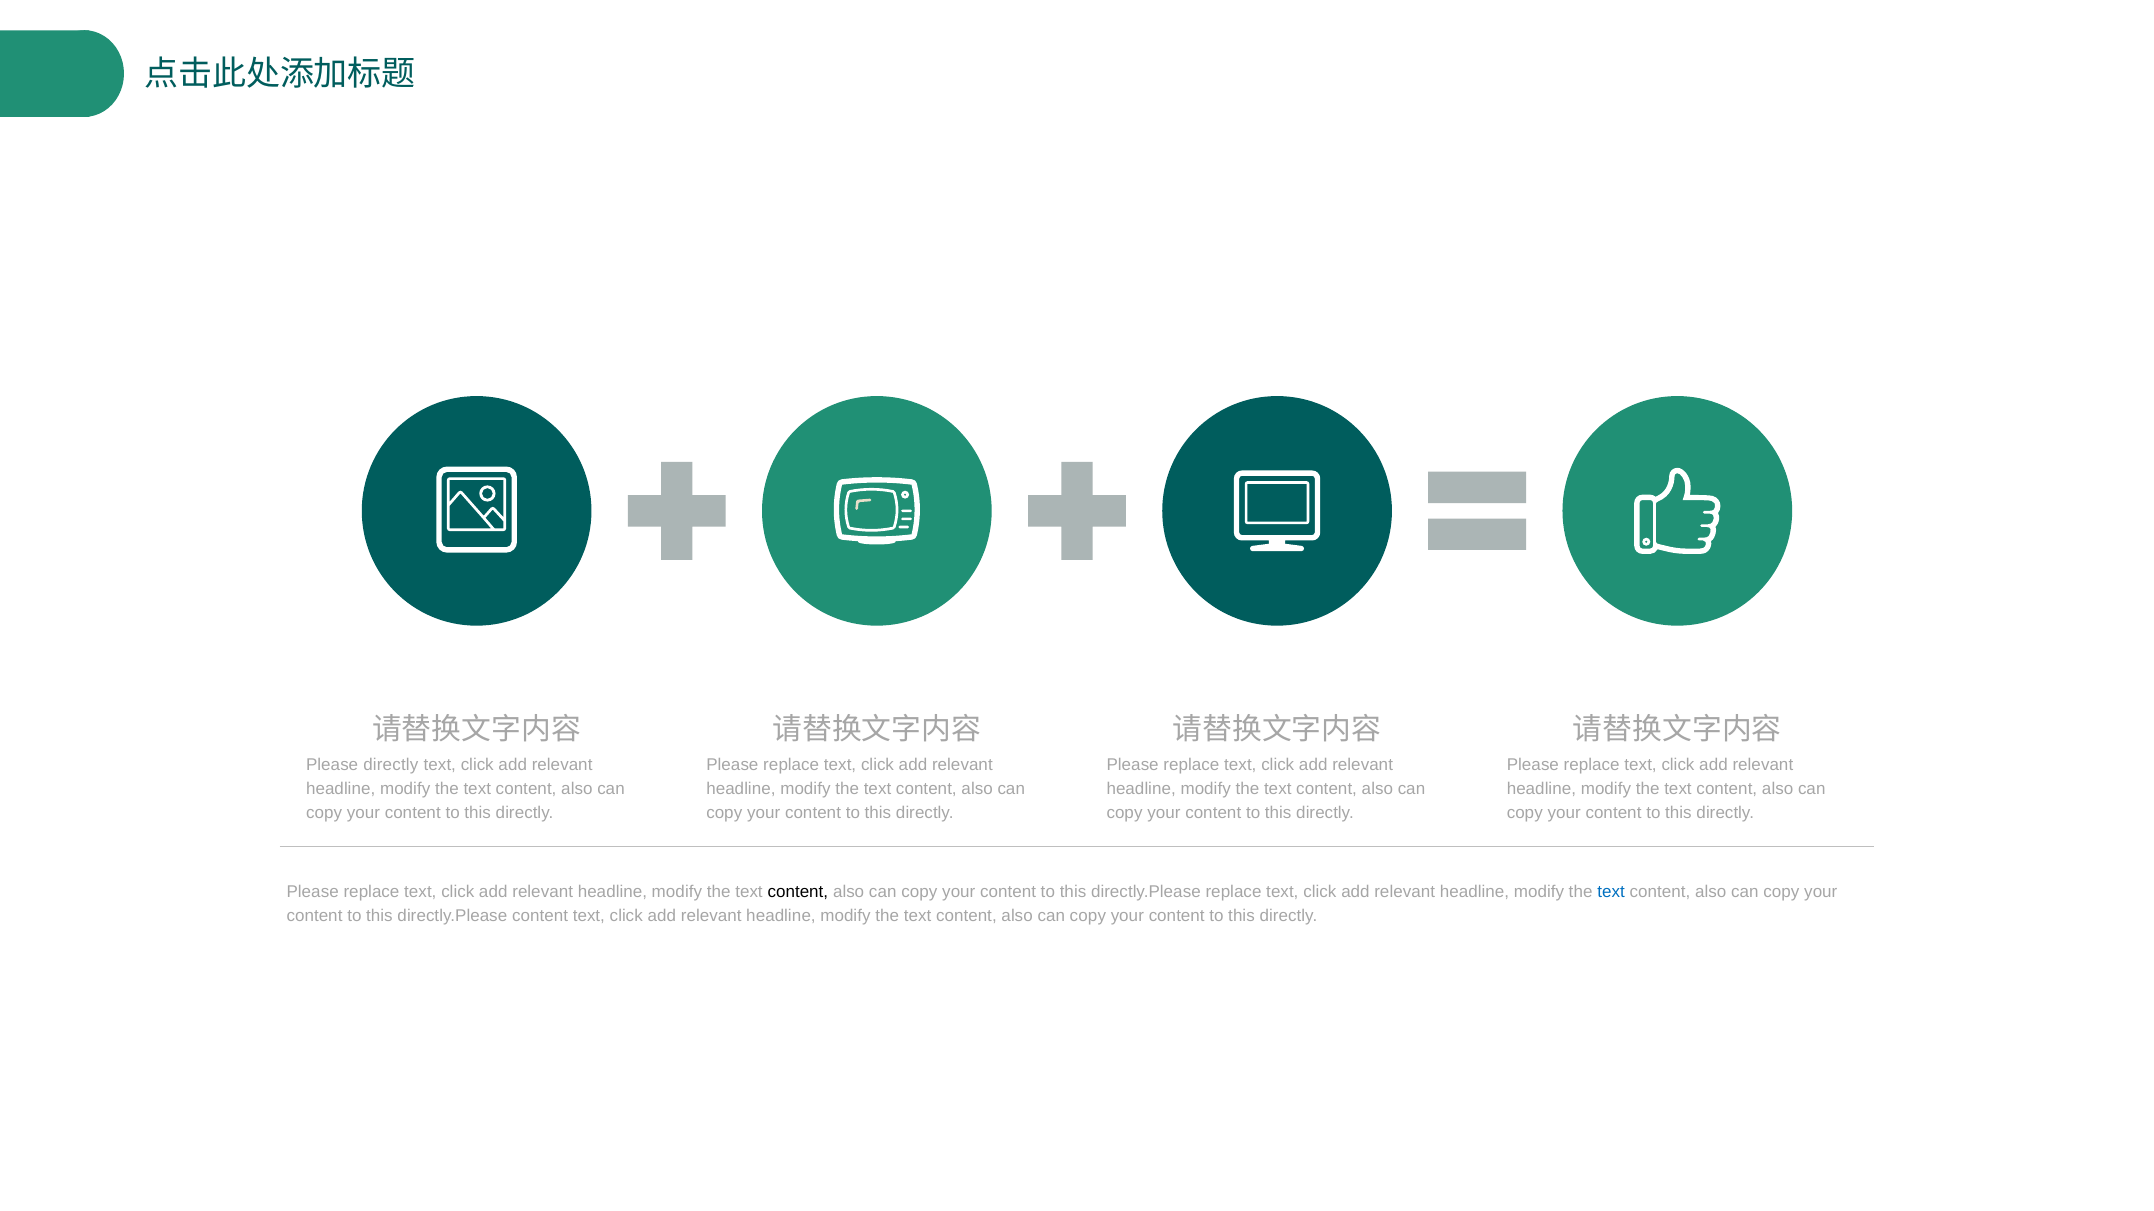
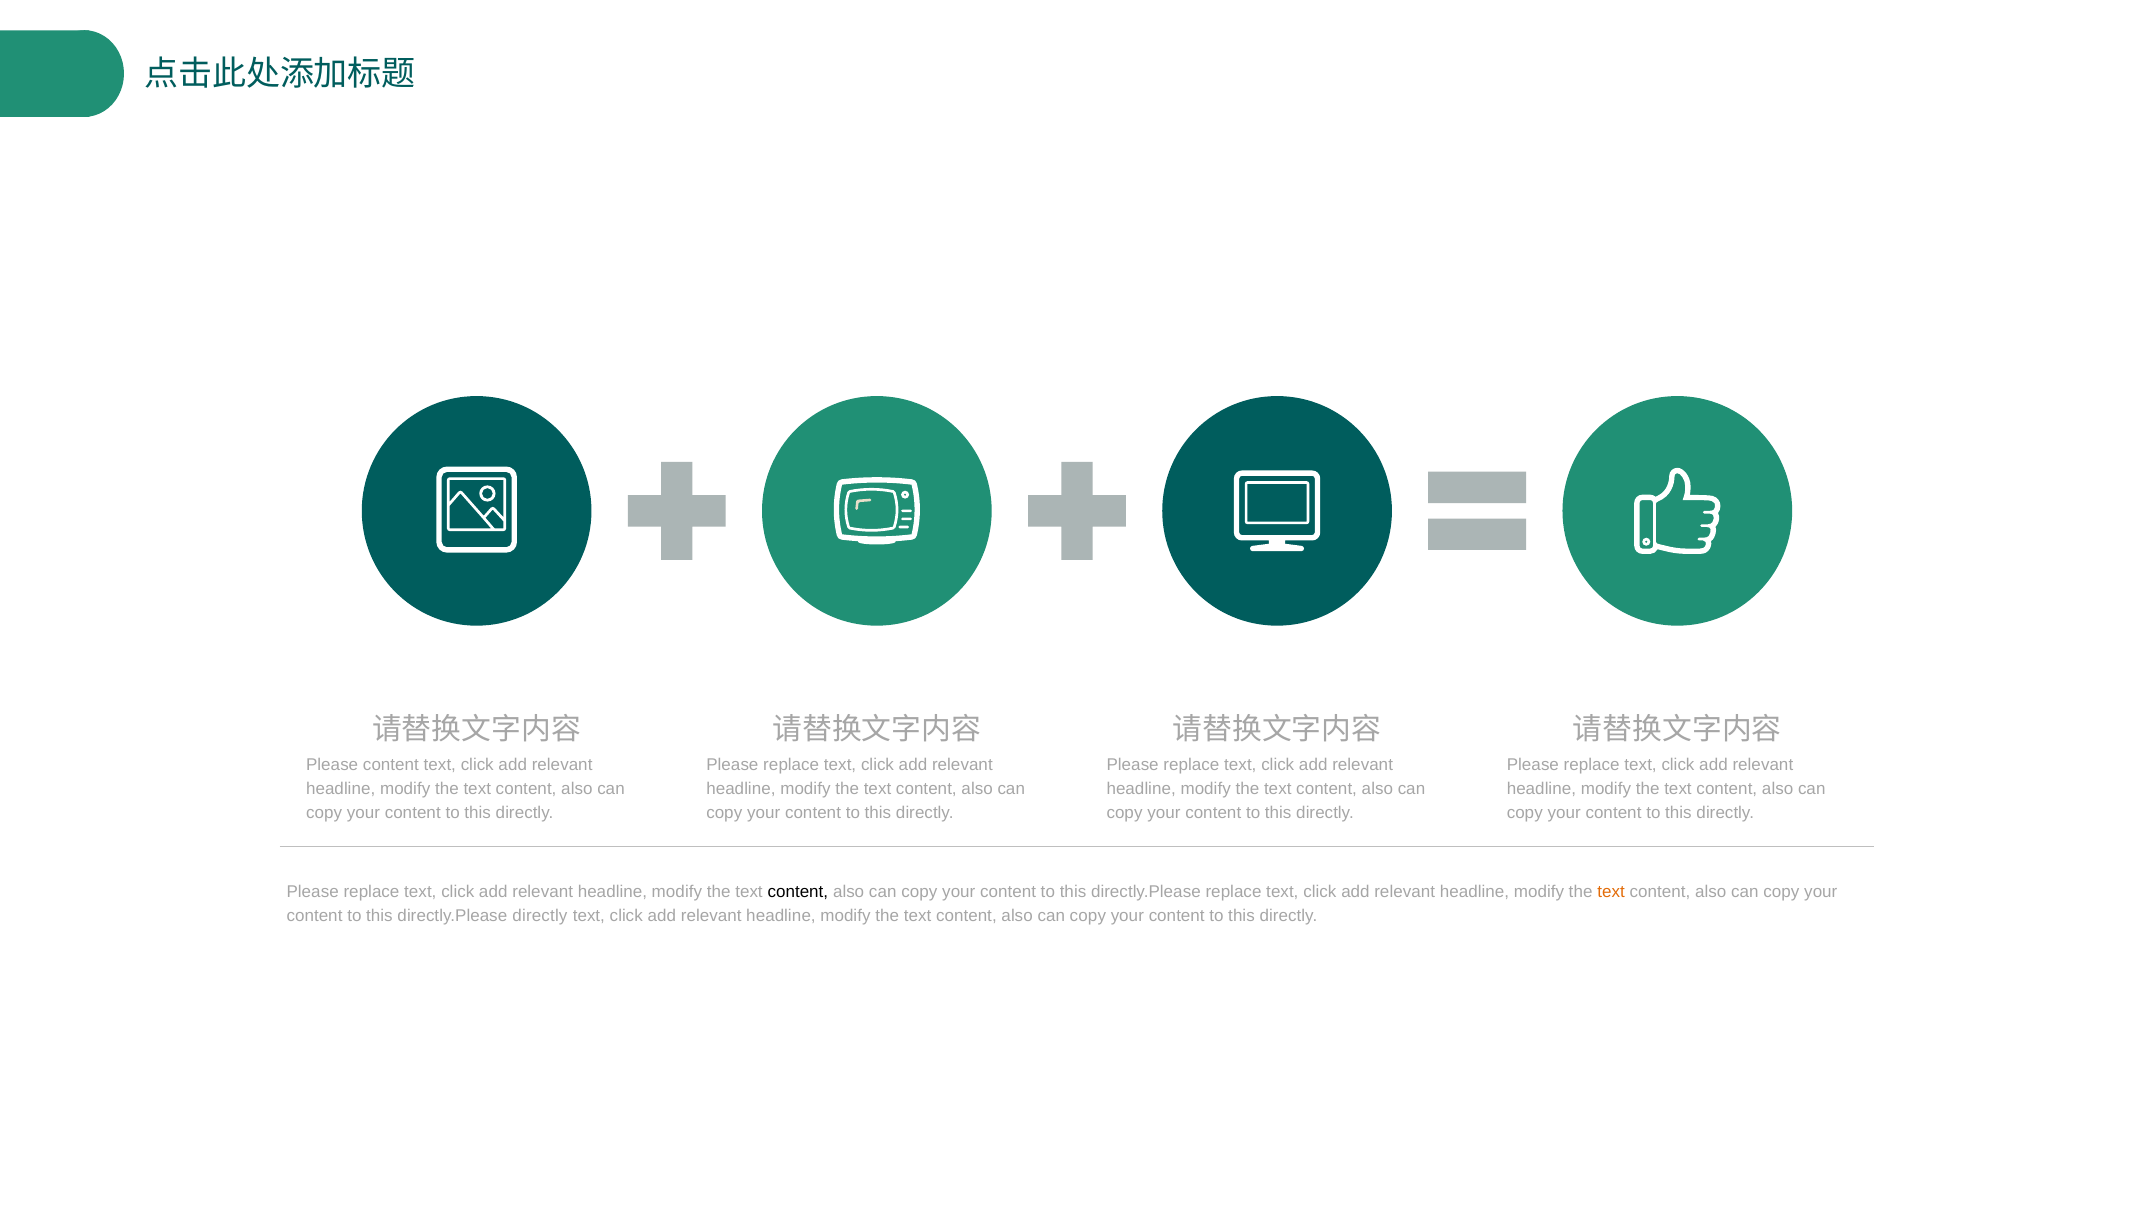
Please directly: directly -> content (391, 765)
text colour: blue -> orange (1611, 892)
directly.Please content: content -> directly (540, 916)
